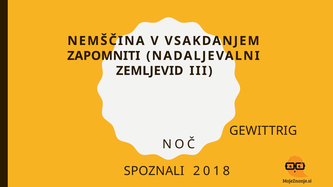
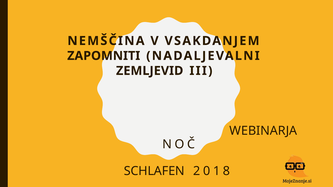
GEWITTRIG: GEWITTRIG -> WEBINARJA (263, 131)
SPOZNALI: SPOZNALI -> SCHLAFEN (154, 171)
